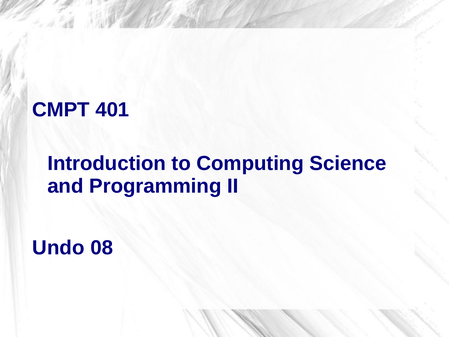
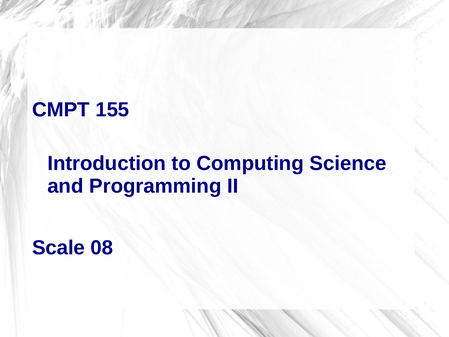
401: 401 -> 155 (112, 110)
Undo: Undo -> Scale (59, 248)
